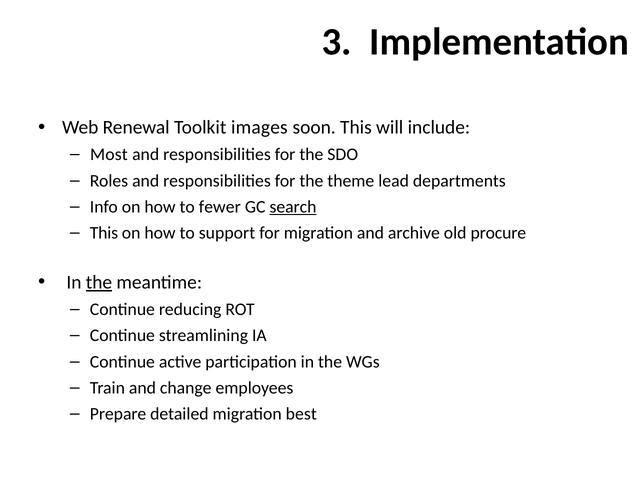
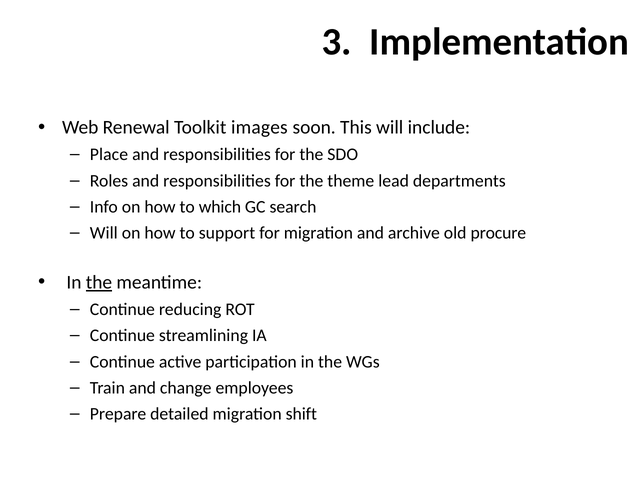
Most: Most -> Place (109, 155)
fewer: fewer -> which (220, 207)
search underline: present -> none (293, 207)
This: This -> Will (104, 233)
best: best -> shift (301, 414)
